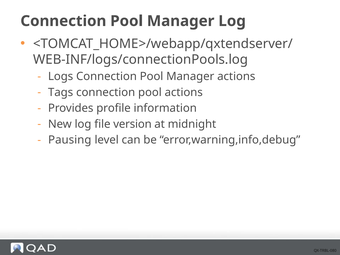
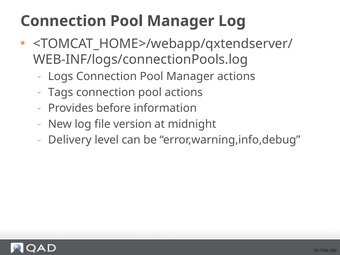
profile: profile -> before (114, 108)
Pausing: Pausing -> Delivery (70, 140)
